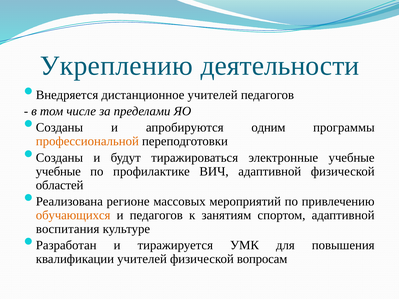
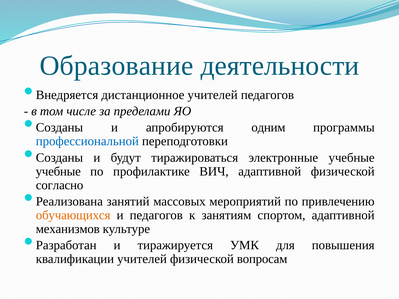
Укреплению: Укреплению -> Образование (117, 66)
профессиональной colour: orange -> blue (87, 141)
областей: областей -> согласно (60, 185)
регионе: регионе -> занятий (128, 202)
воспитания: воспитания -> механизмов (68, 229)
